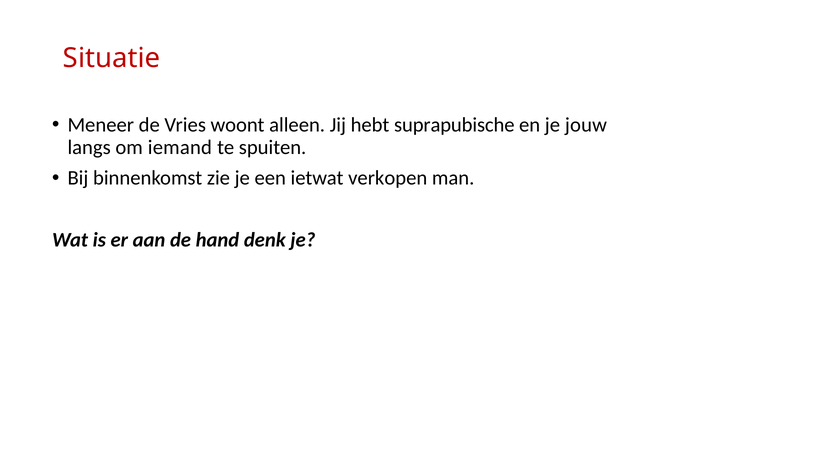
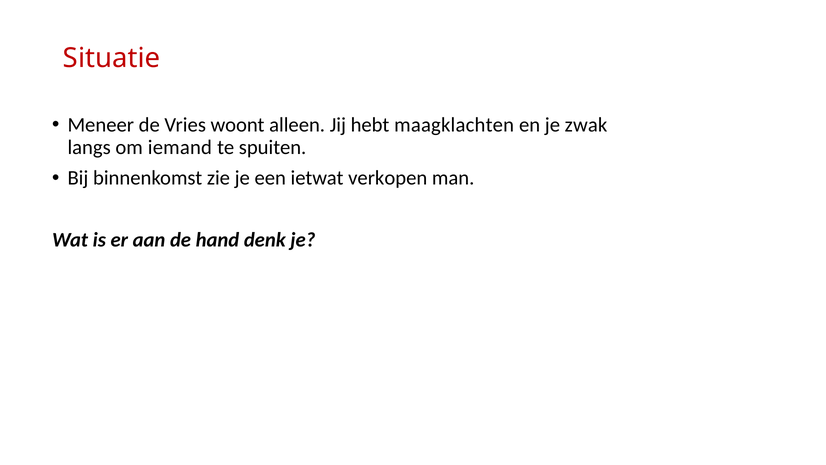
suprapubische: suprapubische -> maagklachten (454, 125)
jouw: jouw -> zwak (586, 125)
